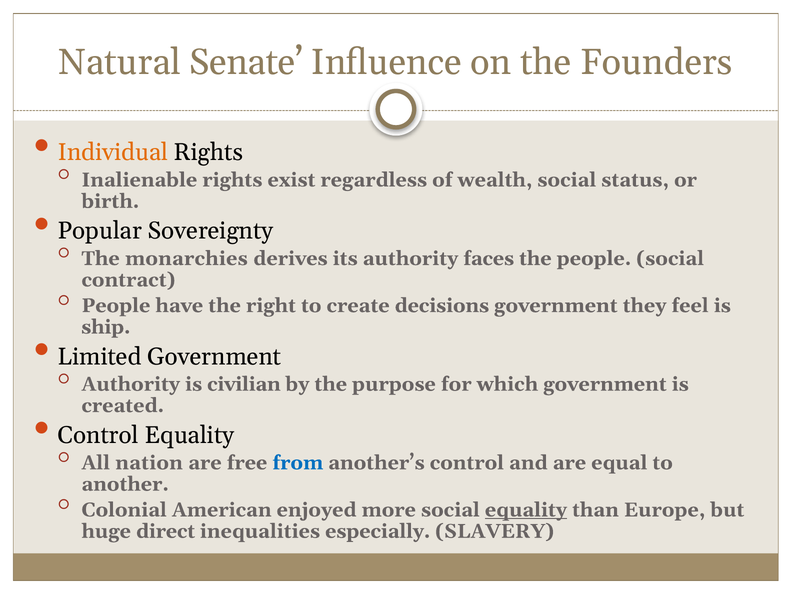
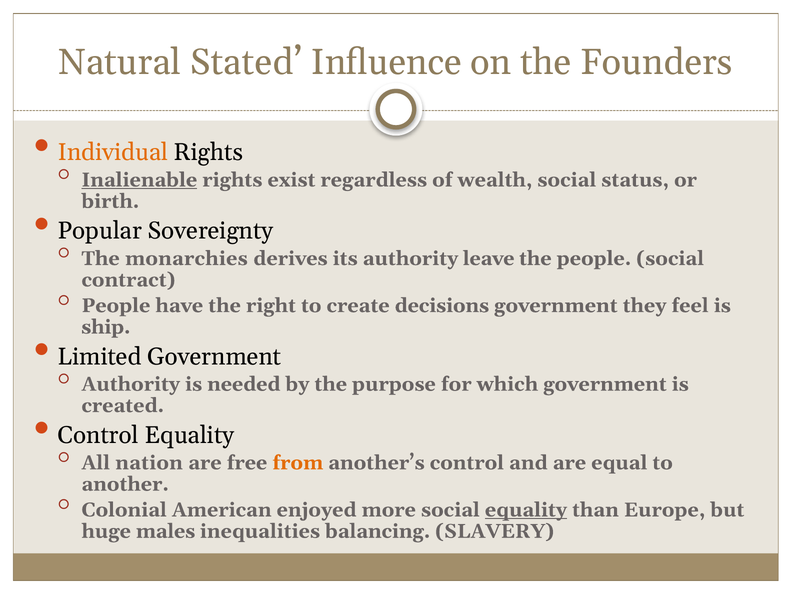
Senate: Senate -> Stated (246, 62)
Inalienable underline: none -> present (139, 180)
faces: faces -> leave (489, 258)
civilian: civilian -> needed (244, 384)
from colour: blue -> orange (298, 463)
direct: direct -> males (166, 531)
especially: especially -> balancing (378, 531)
